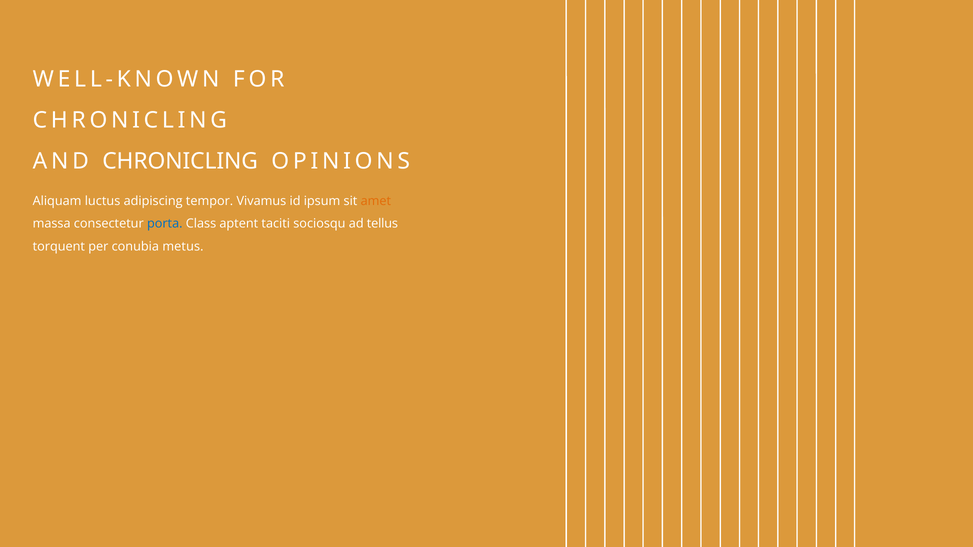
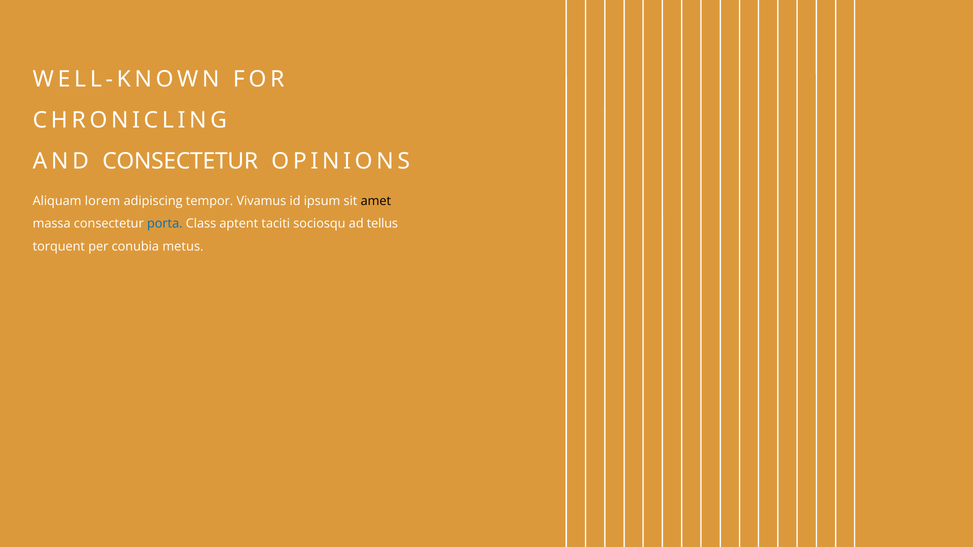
AND CHRONICLING: CHRONICLING -> CONSECTETUR (180, 161)
luctus: luctus -> lorem (102, 201)
amet colour: orange -> black (376, 201)
